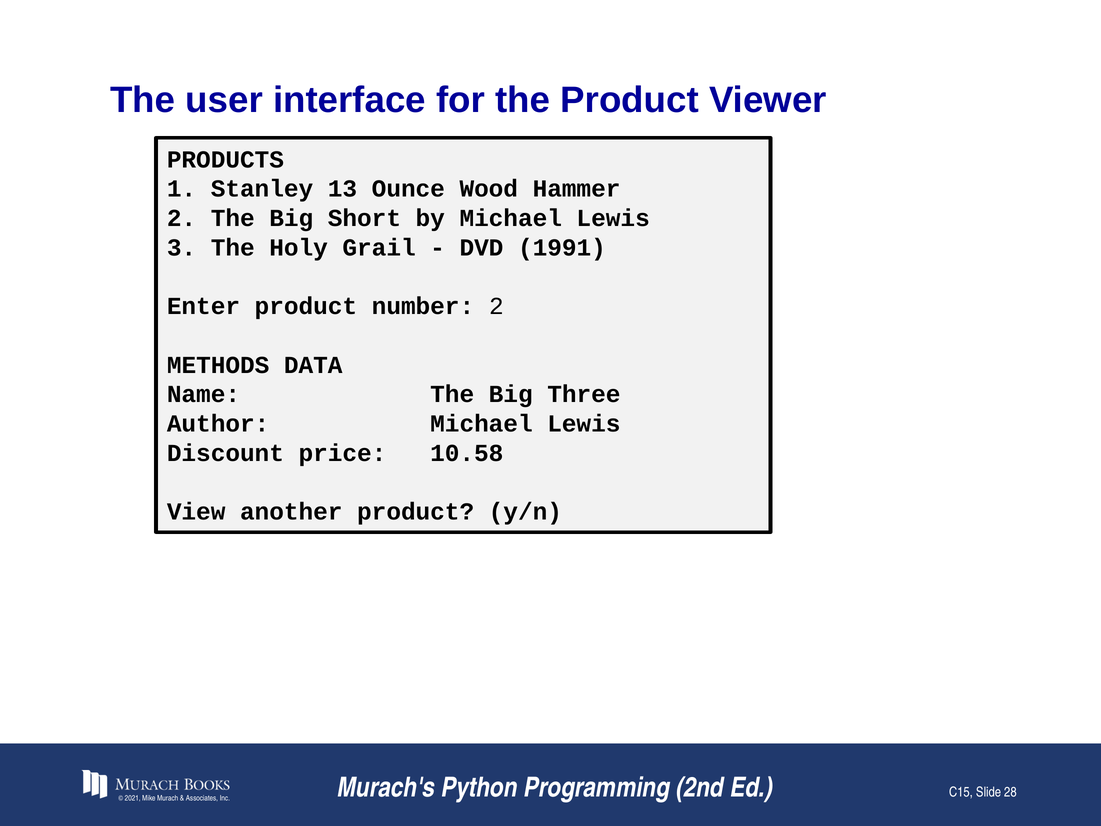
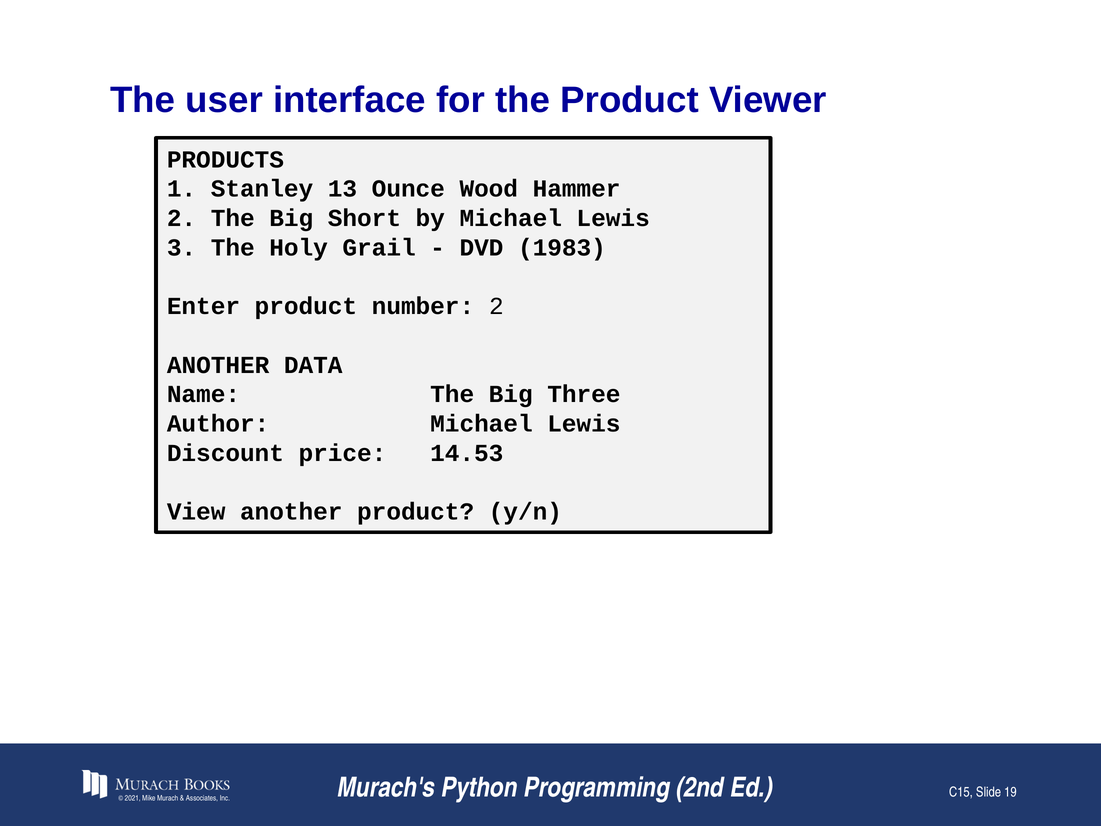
1991: 1991 -> 1983 (562, 248)
METHODS: METHODS -> ANOTHER (218, 365)
10.58: 10.58 -> 14.53 (467, 453)
28: 28 -> 19 (1010, 792)
